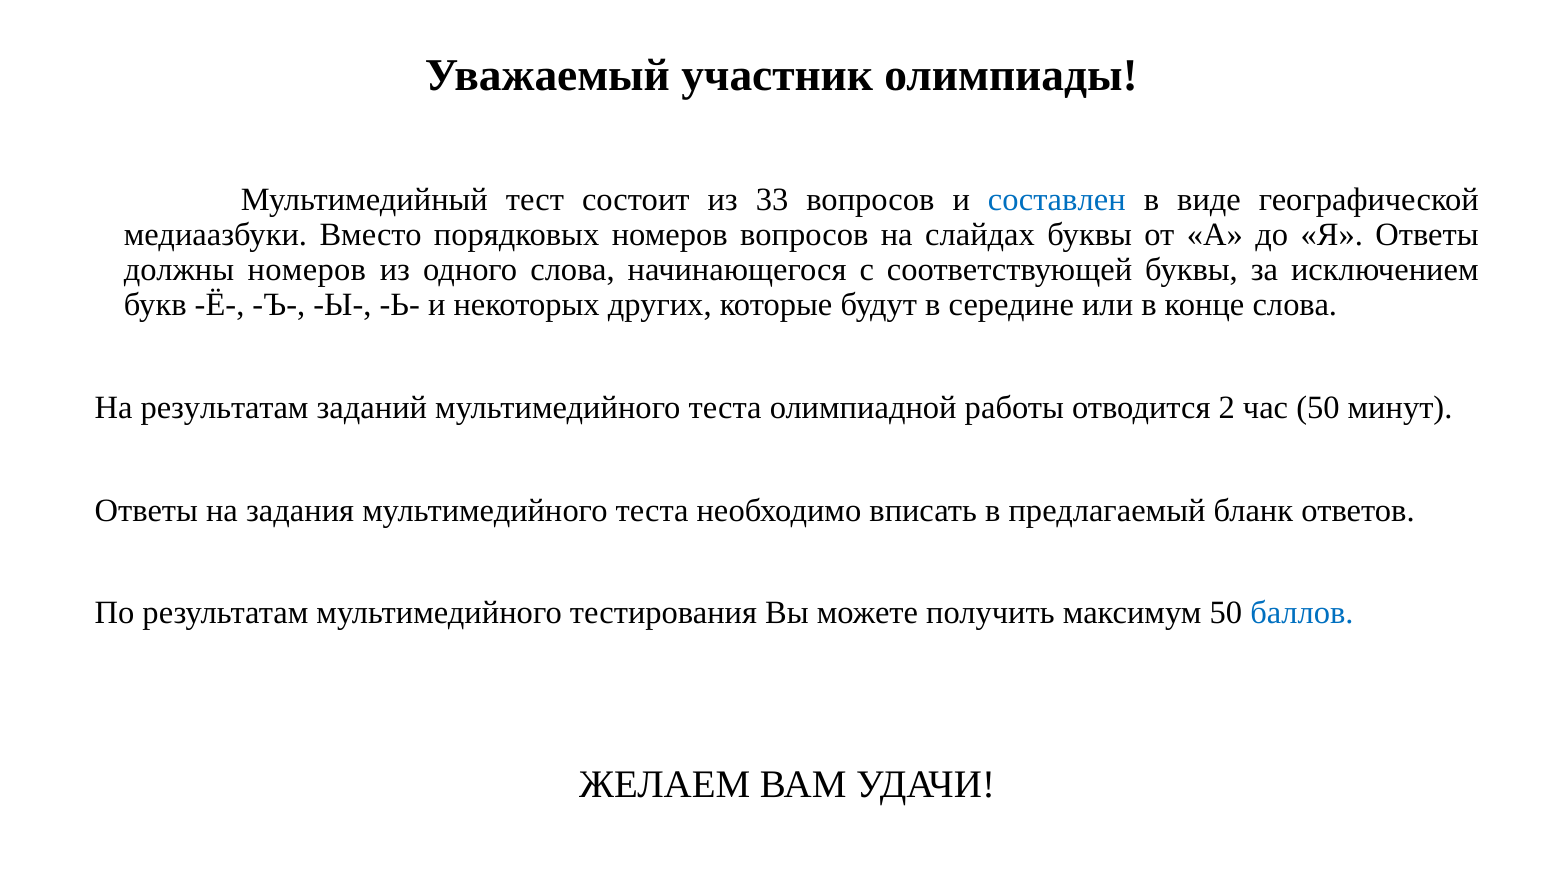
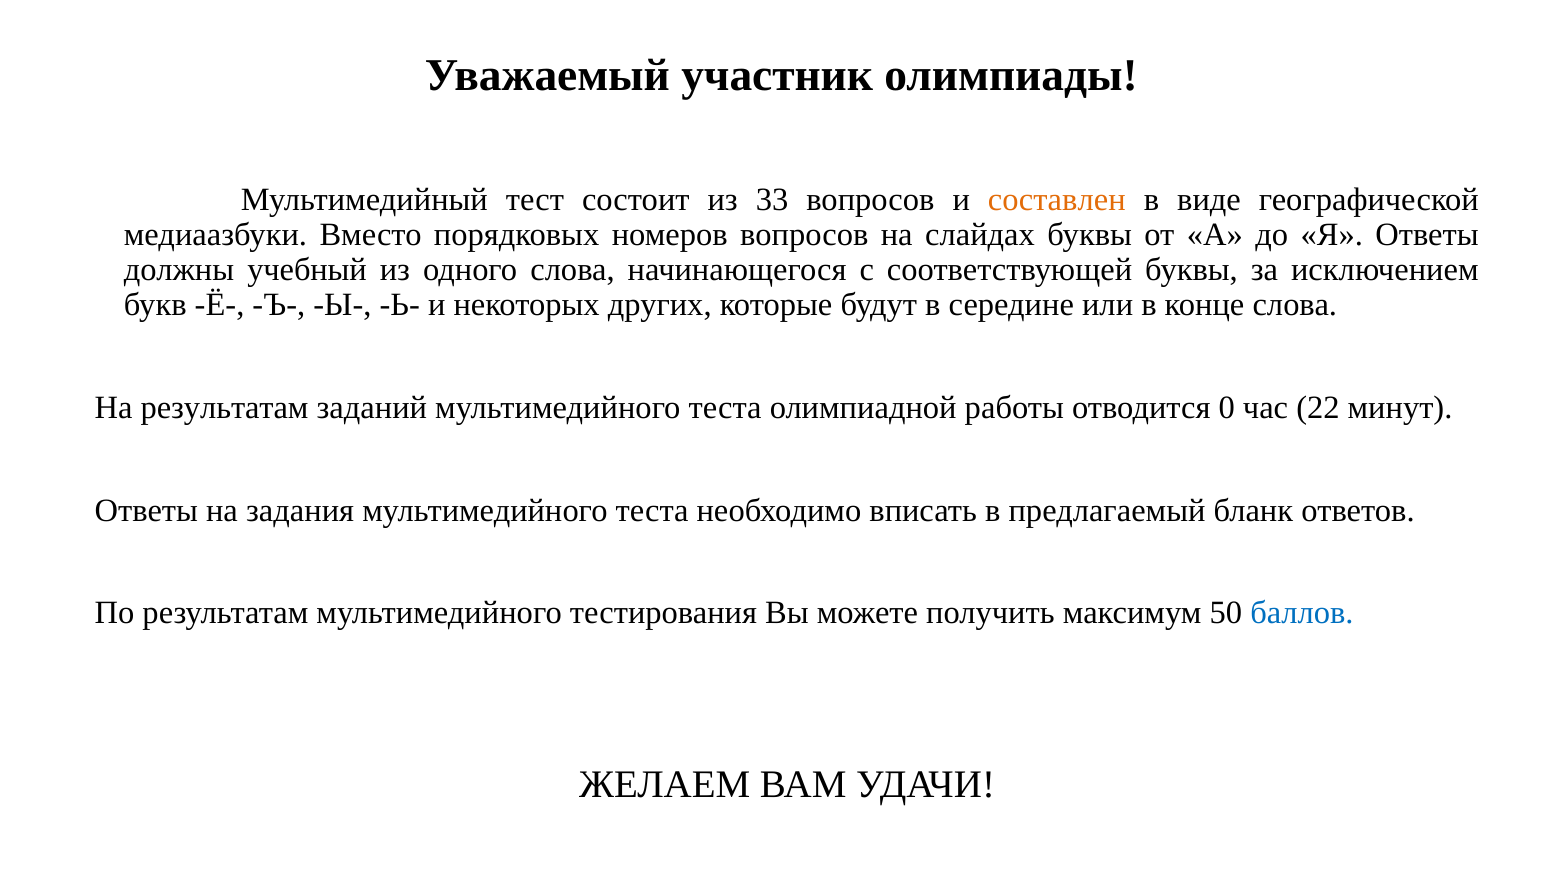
составлен colour: blue -> orange (1057, 199)
должны номеров: номеров -> учебный (307, 270)
2: 2 -> 0 (1227, 408)
час 50: 50 -> 22 (1318, 408)
